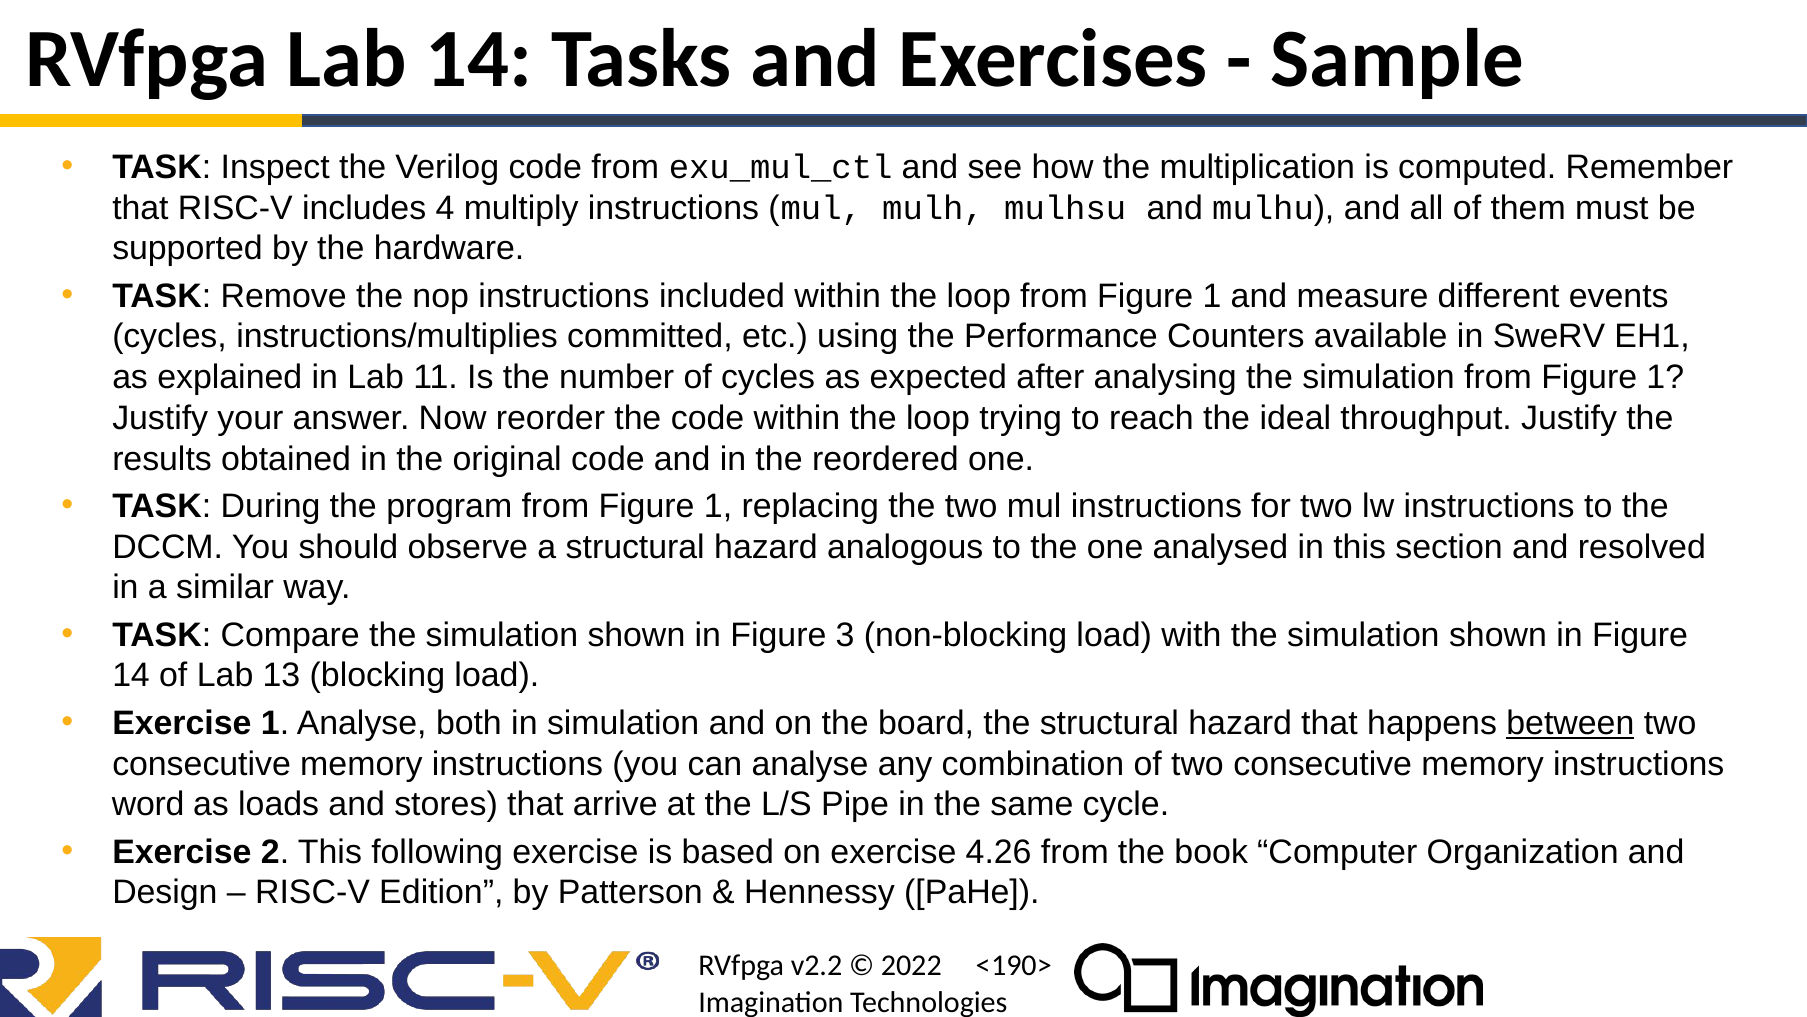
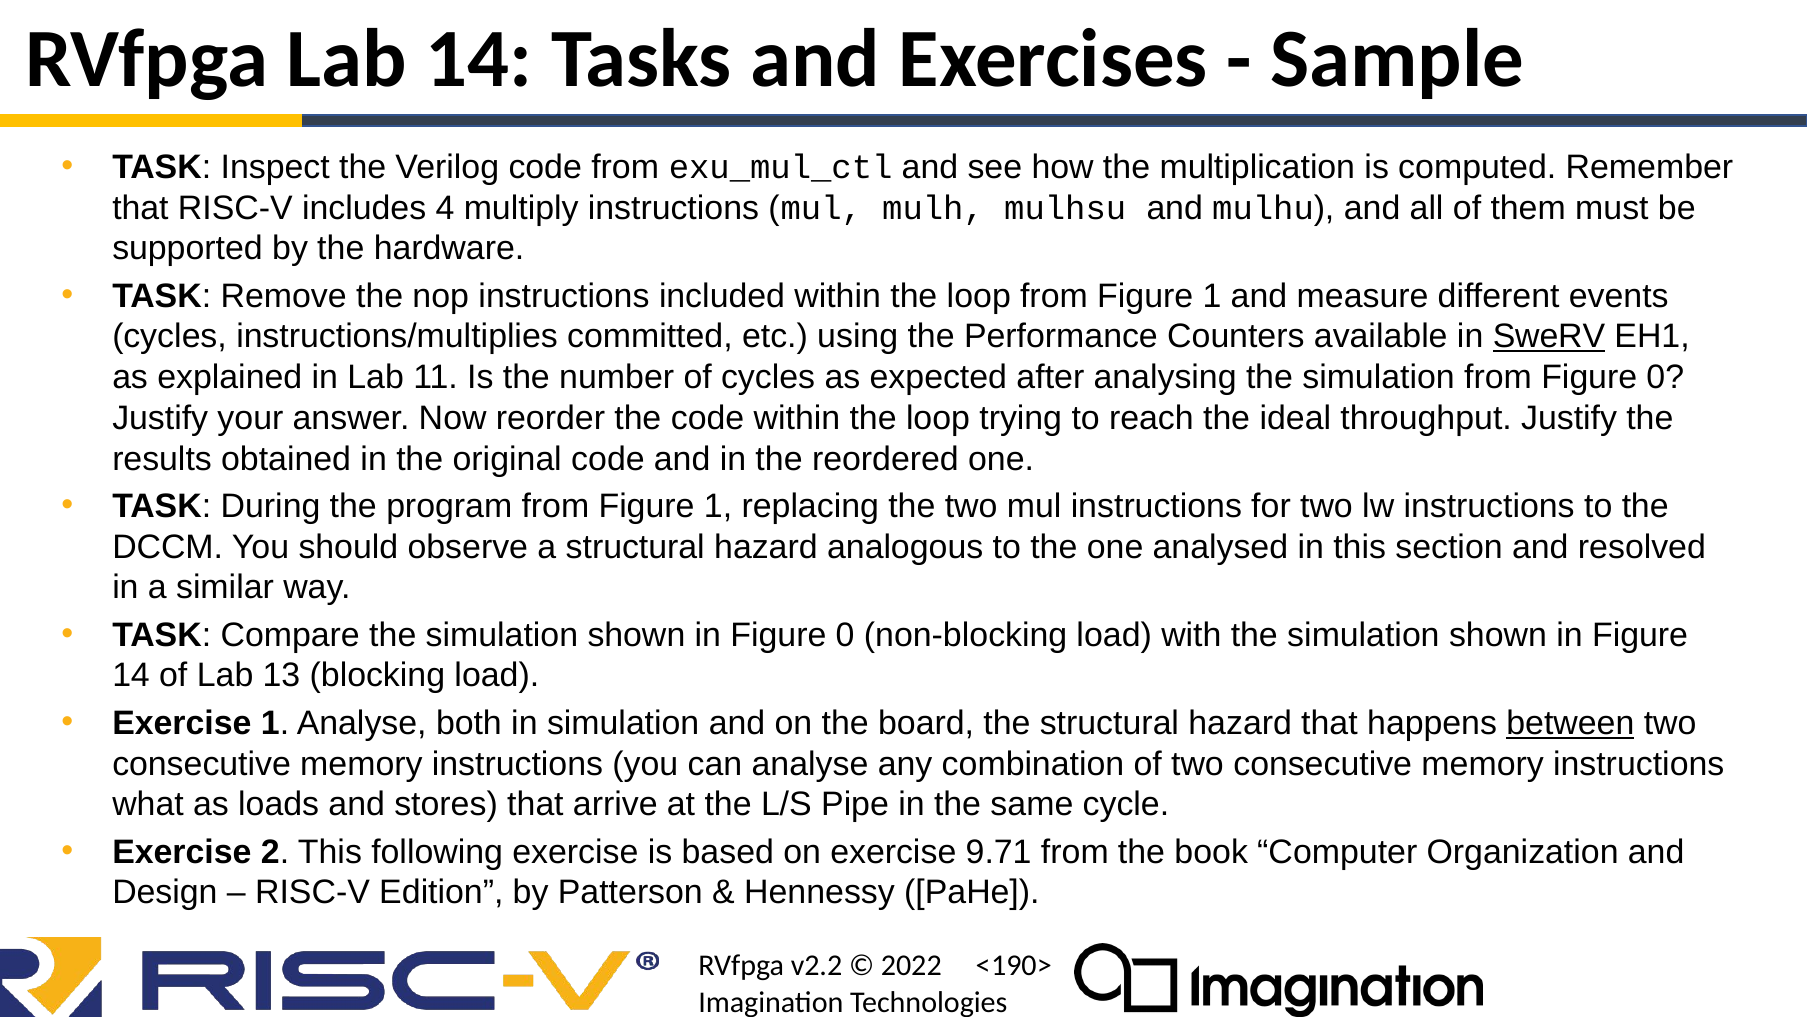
SweRV underline: none -> present (1549, 337)
simulation from Figure 1: 1 -> 0 (1665, 377)
in Figure 3: 3 -> 0 (845, 635)
word: word -> what (148, 804)
4.26: 4.26 -> 9.71 (999, 852)
